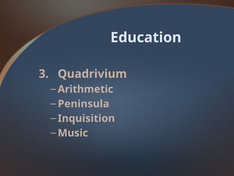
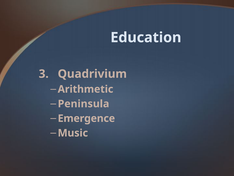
Inquisition: Inquisition -> Emergence (86, 118)
